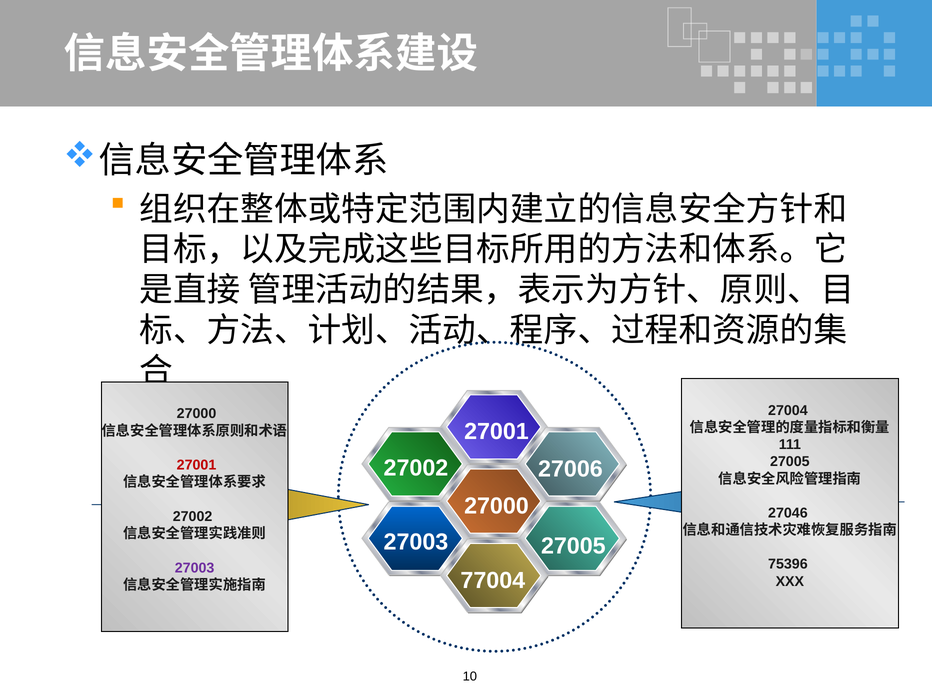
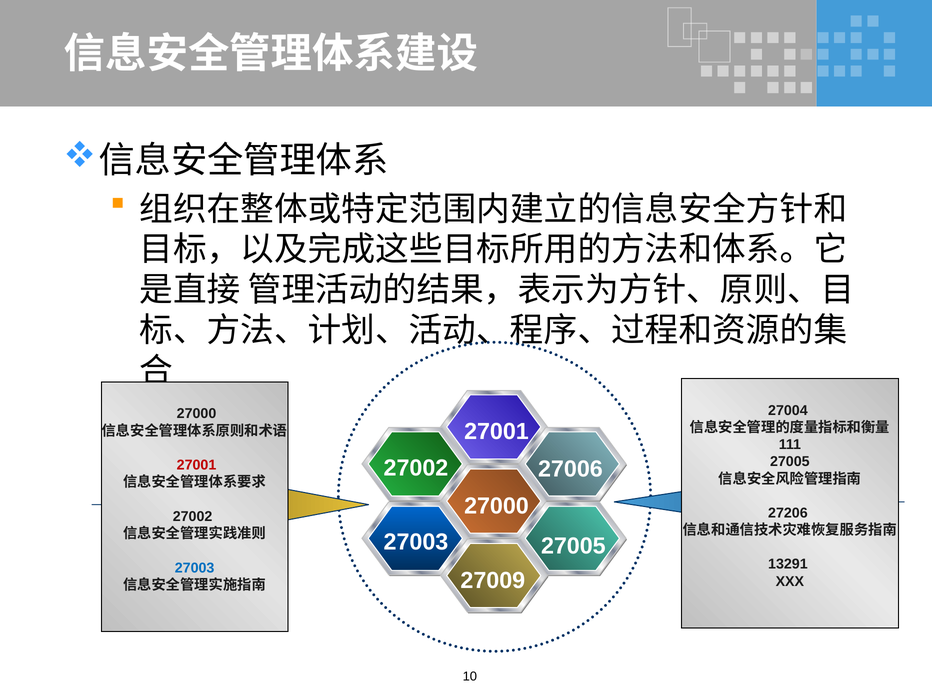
27046: 27046 -> 27206 (788, 513)
75396: 75396 -> 13291 (788, 564)
27003 colour: purple -> blue (195, 568)
77004: 77004 -> 27009 (493, 581)
